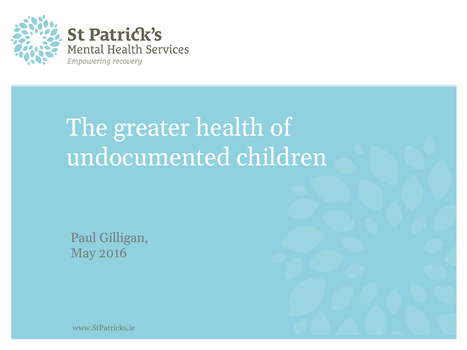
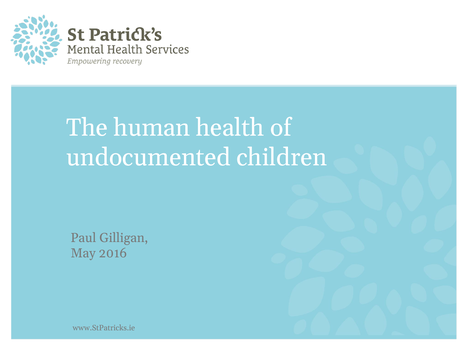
greater: greater -> human (152, 128)
